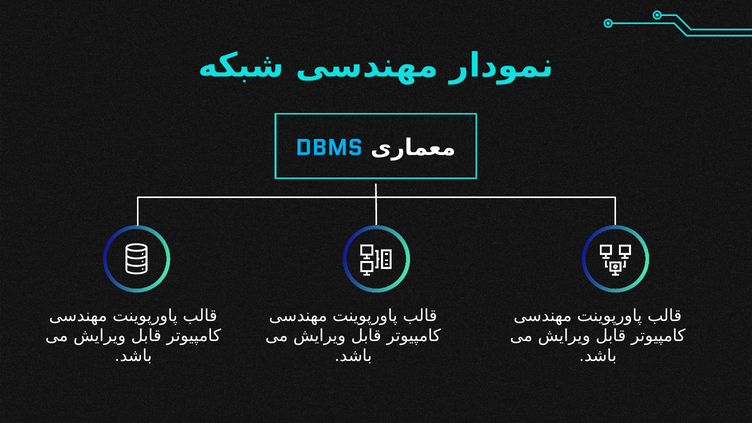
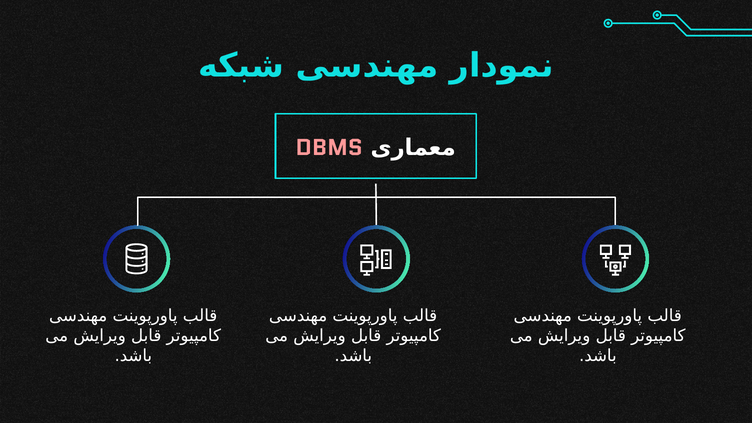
DBMS colour: light blue -> pink (329, 148)
